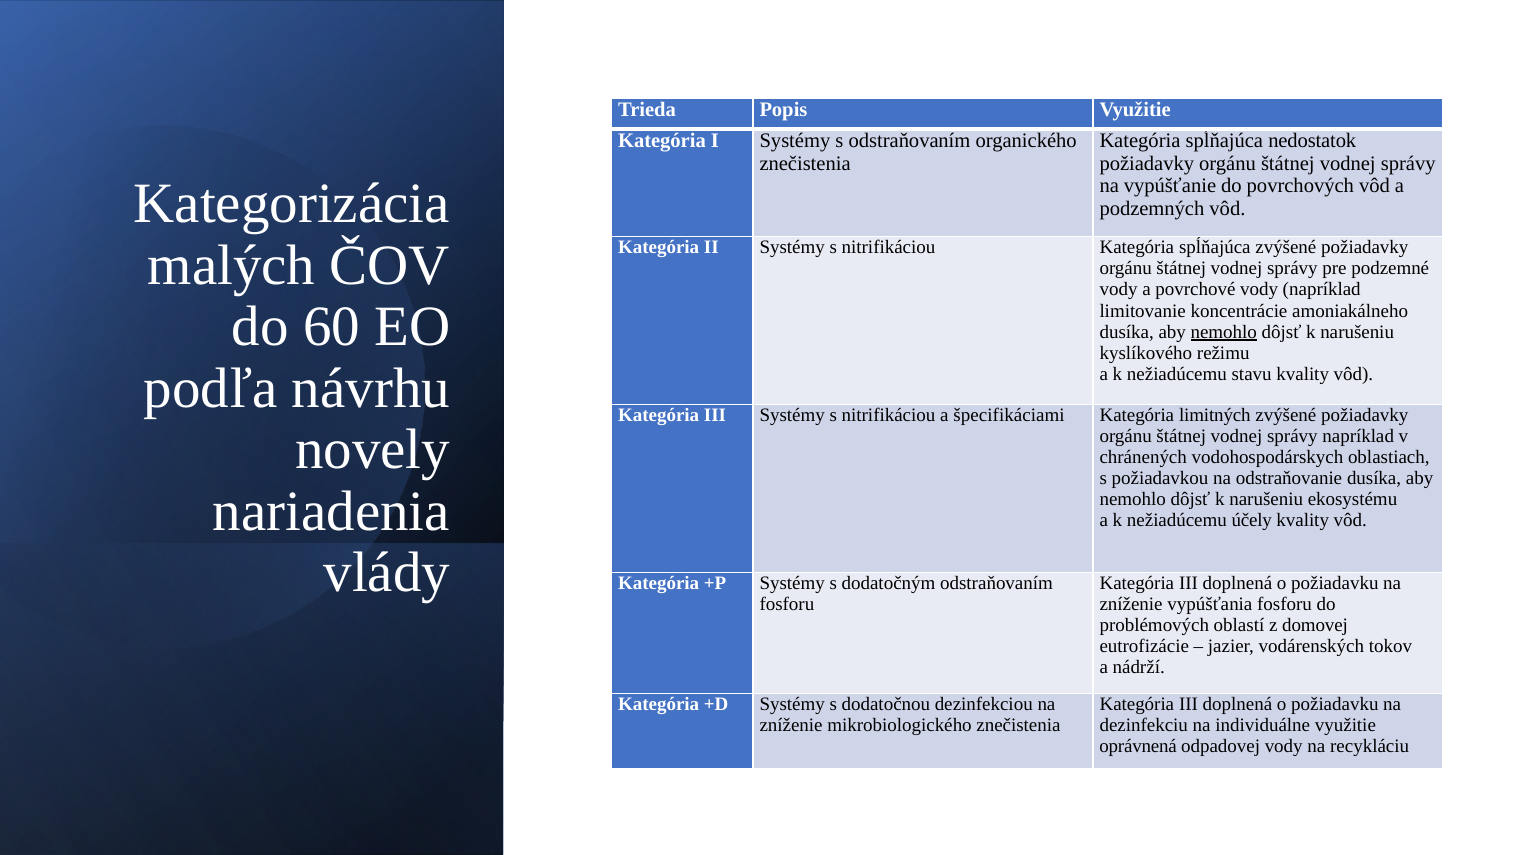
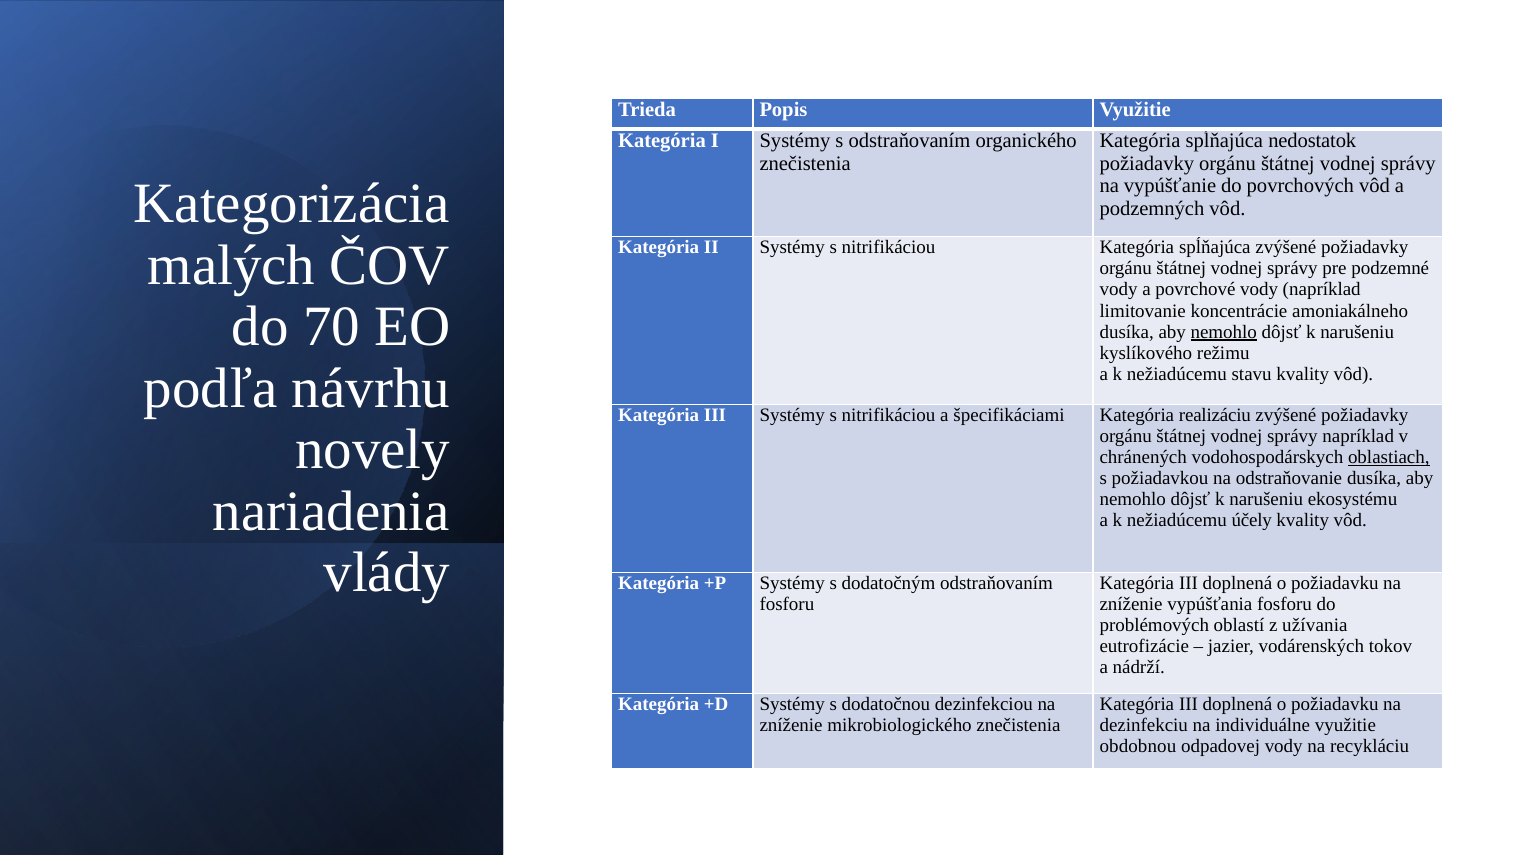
60: 60 -> 70 (332, 327)
limitných: limitných -> realizáciu (1215, 415)
oblastiach underline: none -> present (1389, 457)
domovej: domovej -> užívania (1315, 625)
oprávnená: oprávnená -> obdobnou (1138, 746)
